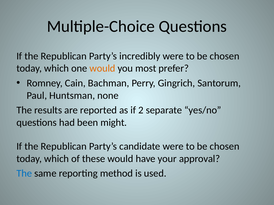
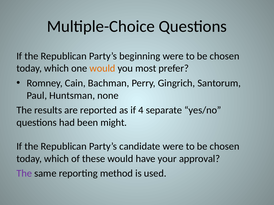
incredibly: incredibly -> beginning (140, 56)
2: 2 -> 4 (141, 110)
The colour: blue -> purple (24, 174)
